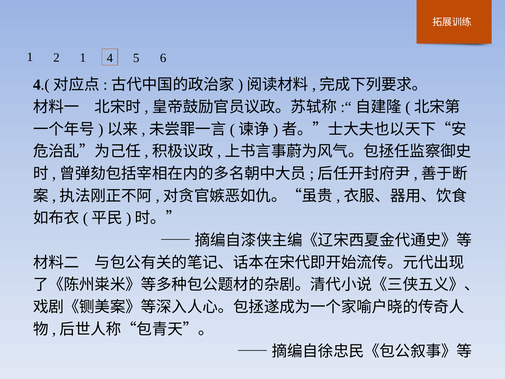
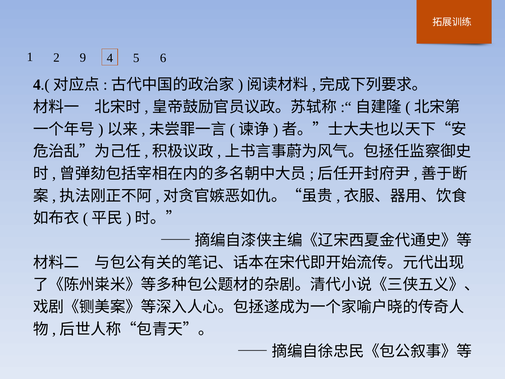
2 1: 1 -> 9 (83, 58)
